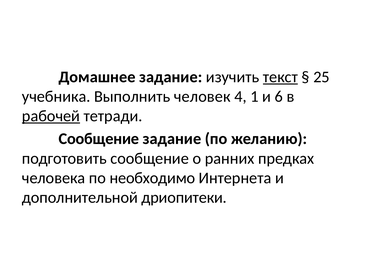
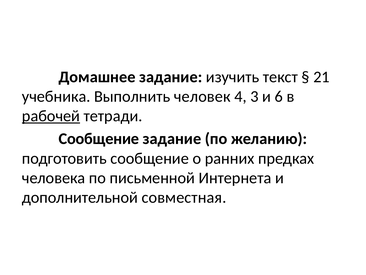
текст underline: present -> none (280, 77)
25: 25 -> 21 (321, 77)
1: 1 -> 3 (254, 96)
необходимо: необходимо -> письменной (152, 178)
дриопитеки: дриопитеки -> совместная (184, 197)
